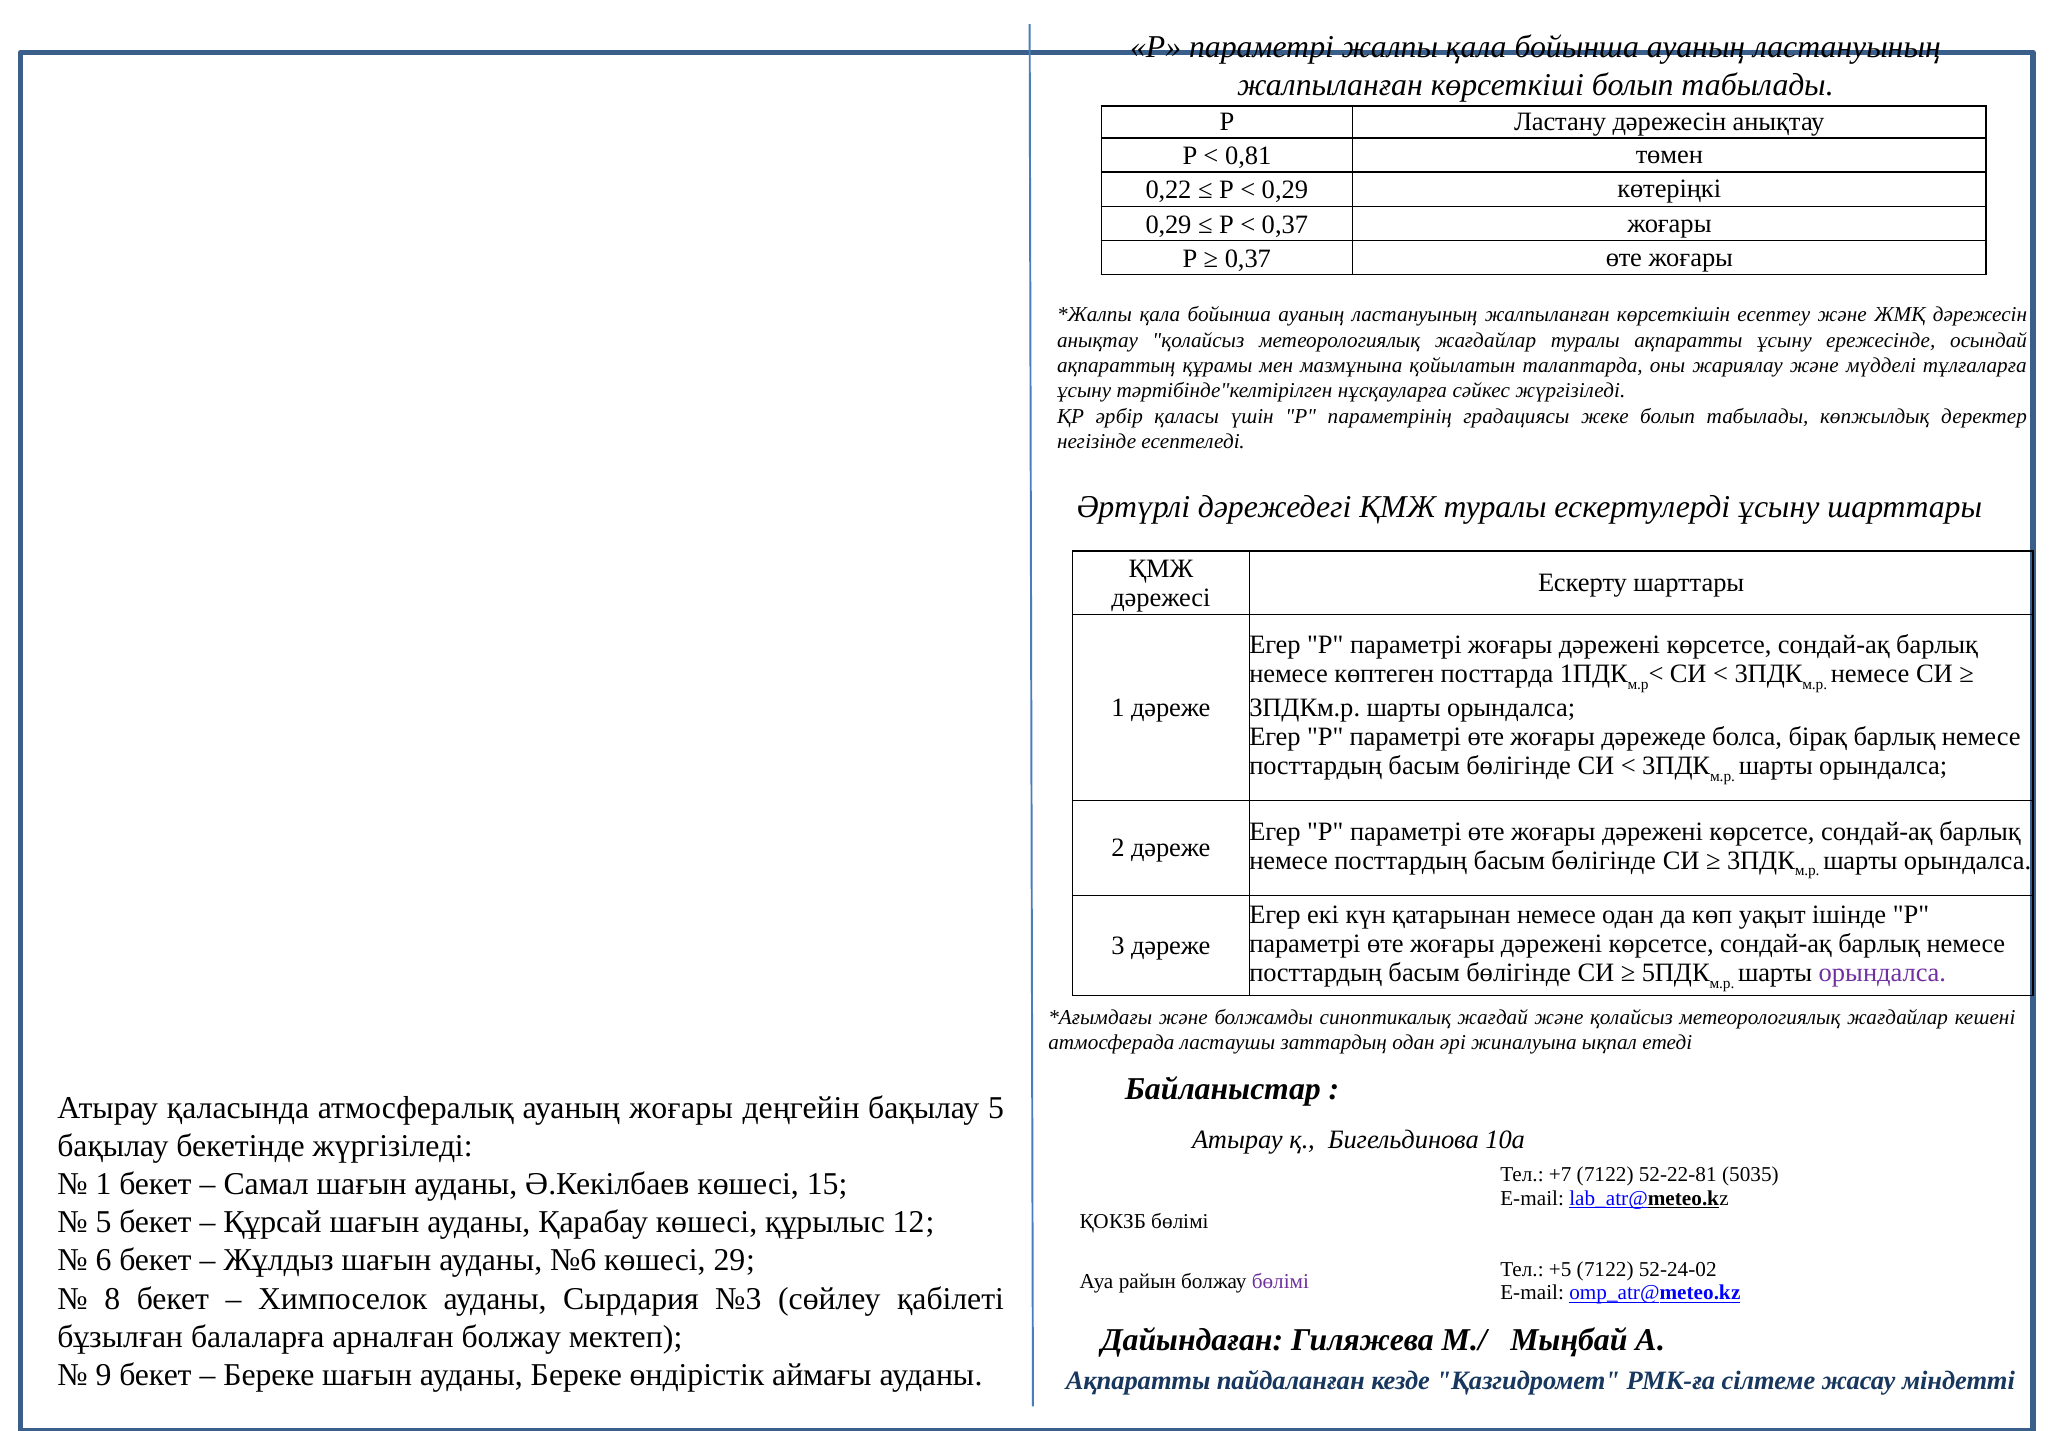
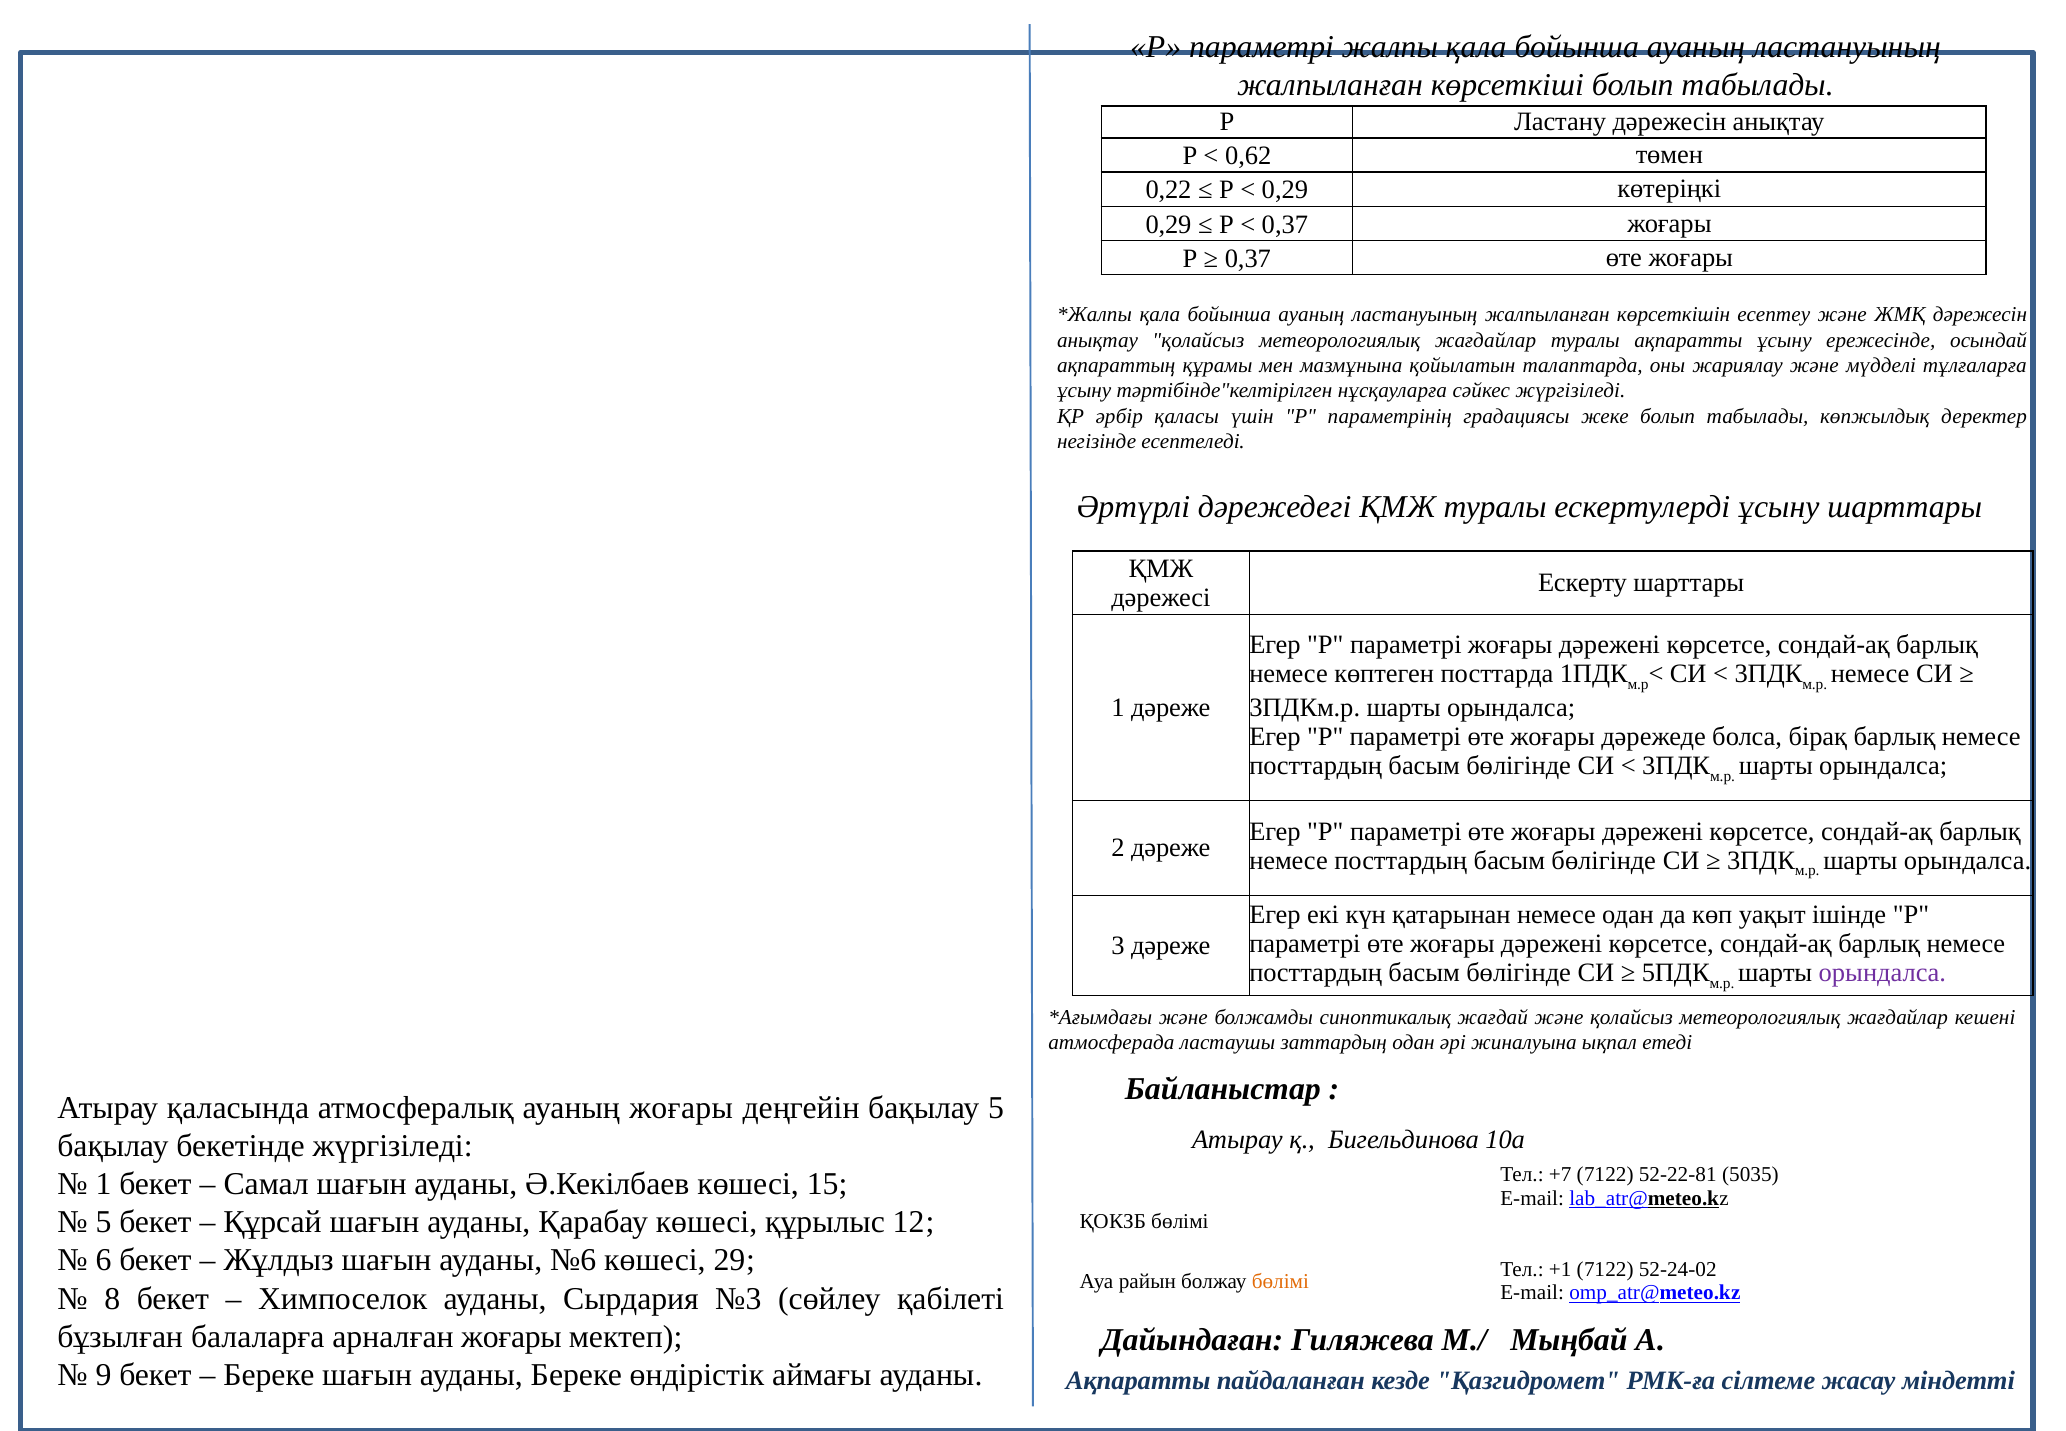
0,81: 0,81 -> 0,62 (1248, 156)
+5: +5 -> +1 (1560, 1269)
бөлімі colour: purple -> orange (1280, 1280)
арналған болжау: болжау -> жоғары (511, 1336)
